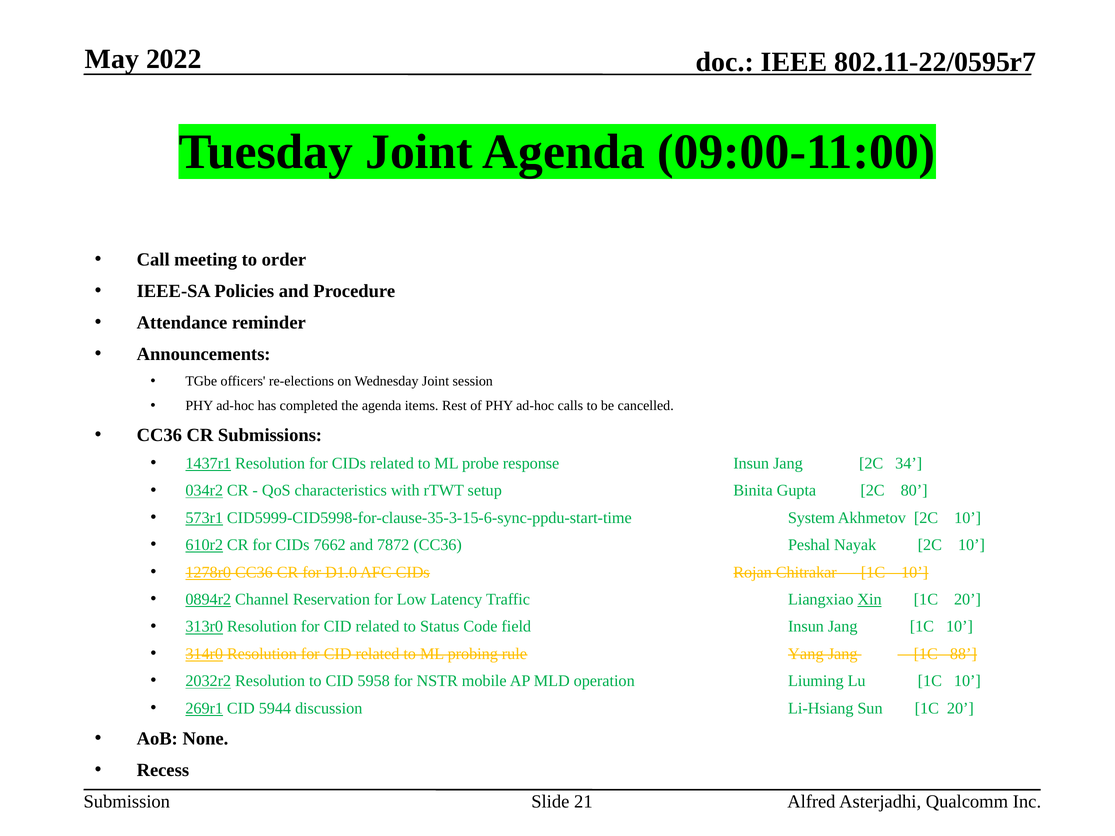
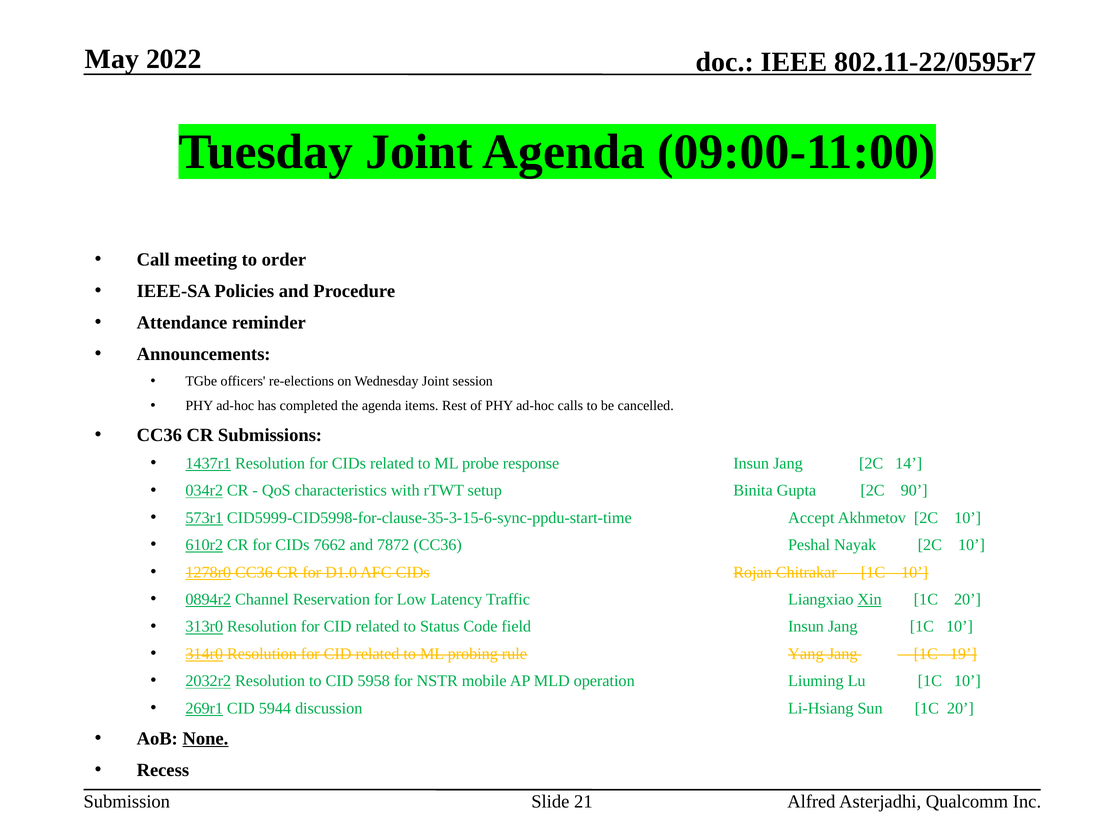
34: 34 -> 14 (909, 464)
80: 80 -> 90 (914, 491)
System: System -> Accept (811, 518)
88: 88 -> 19 (963, 654)
None underline: none -> present (205, 739)
